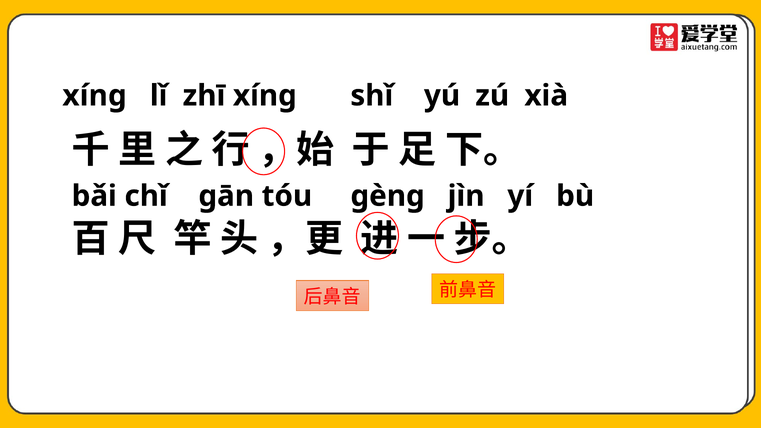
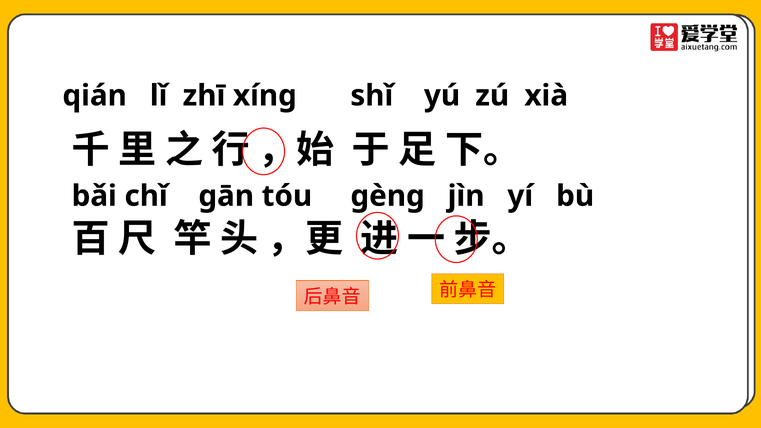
xíng: xíng -> qián (95, 96)
